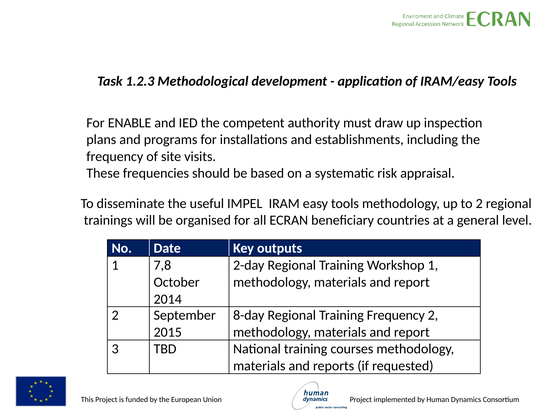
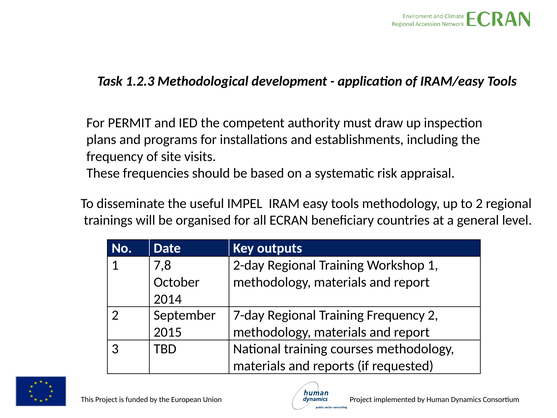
ENABLE: ENABLE -> PERMIT (130, 123)
8-day: 8-day -> 7-day (249, 315)
